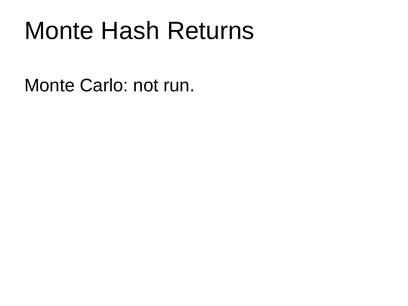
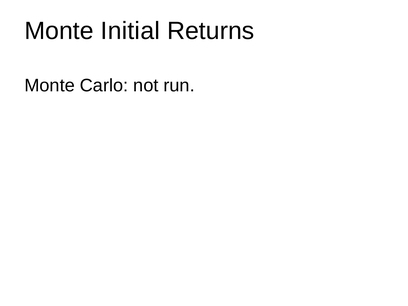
Hash: Hash -> Initial (130, 31)
